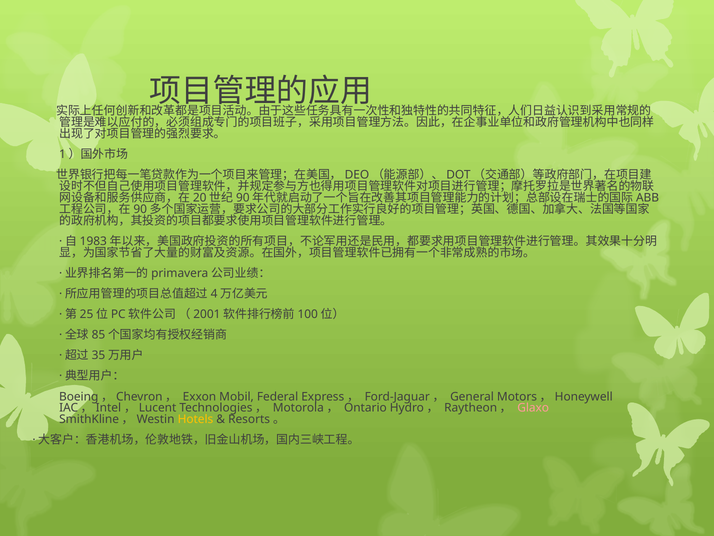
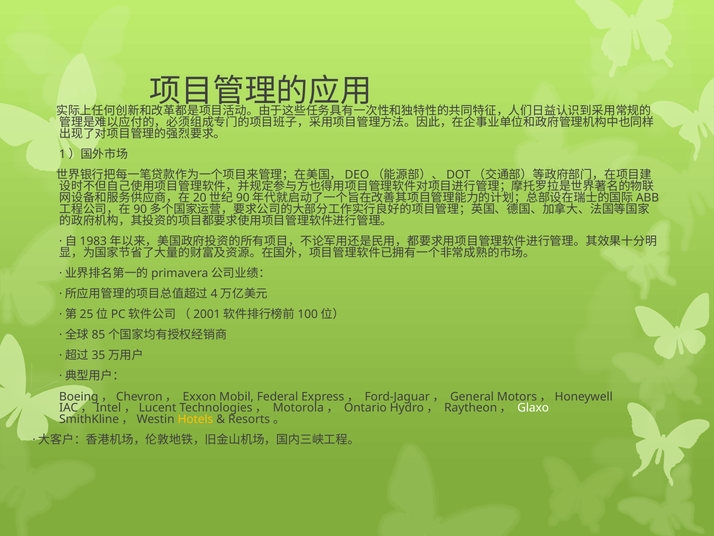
Glaxo colour: pink -> white (533, 408)
